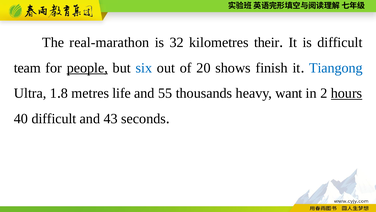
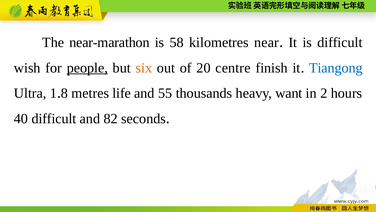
real-marathon: real-marathon -> near-marathon (109, 42)
32: 32 -> 58 (177, 42)
their: their -> near (267, 42)
team: team -> wish (27, 68)
six colour: blue -> orange (144, 68)
shows: shows -> centre (233, 68)
hours underline: present -> none (347, 93)
43: 43 -> 82 (111, 118)
